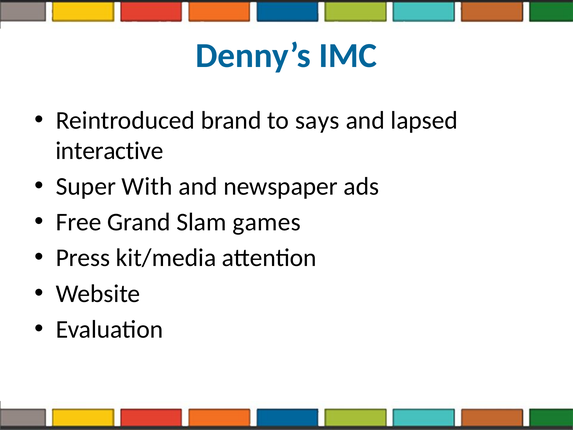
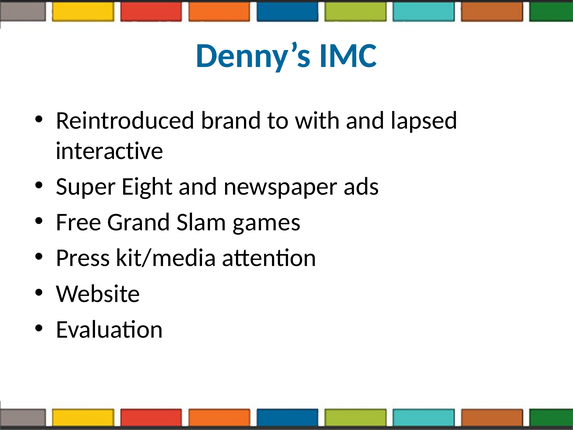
says: says -> with (317, 120)
With: With -> Eight (147, 186)
